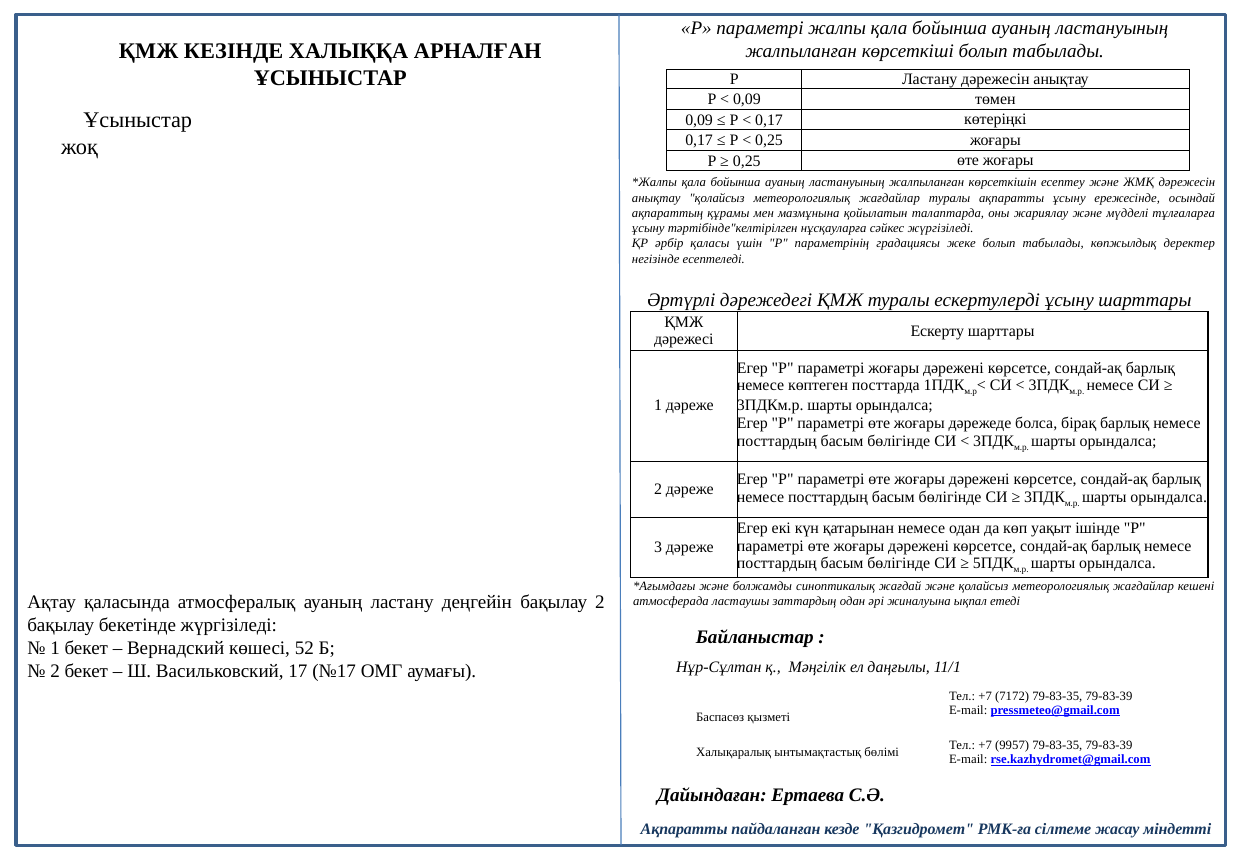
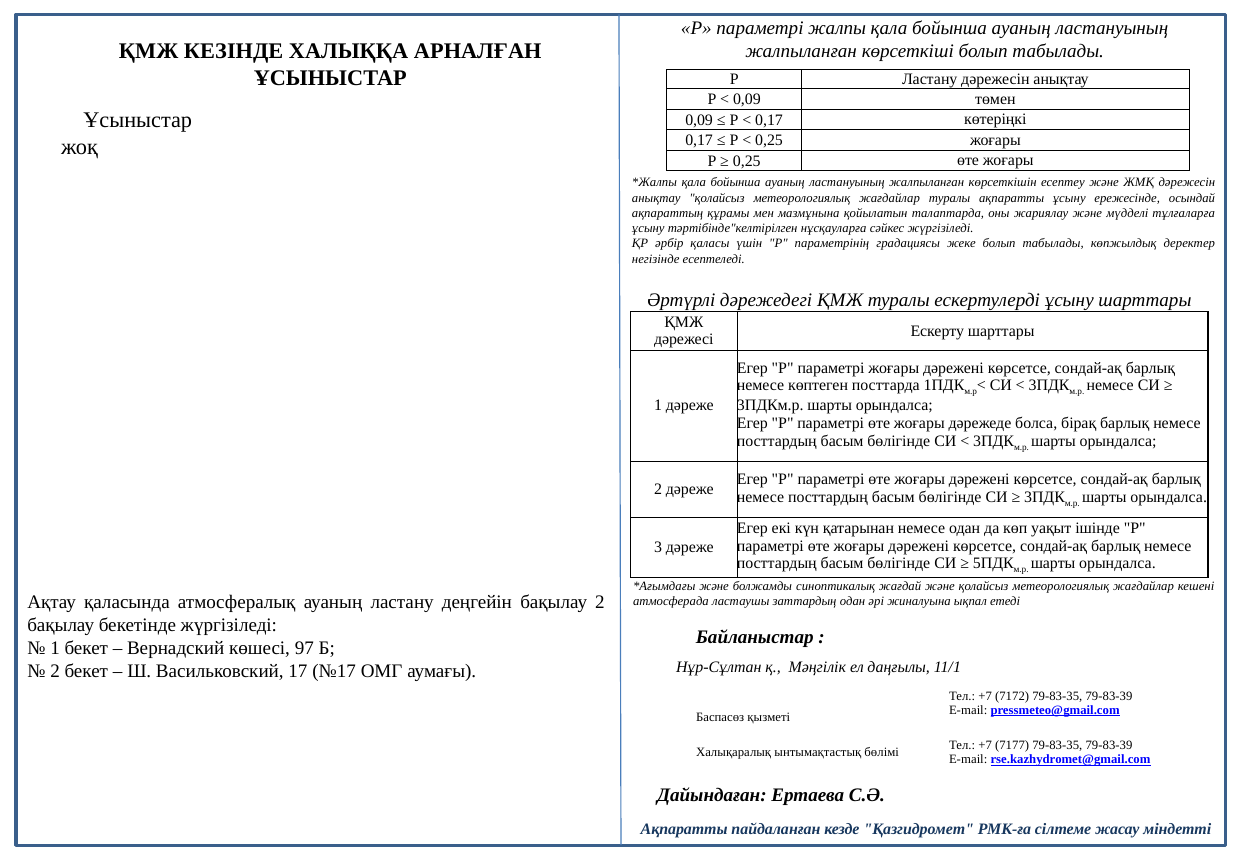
52: 52 -> 97 (304, 648)
9957: 9957 -> 7177 (1012, 745)
